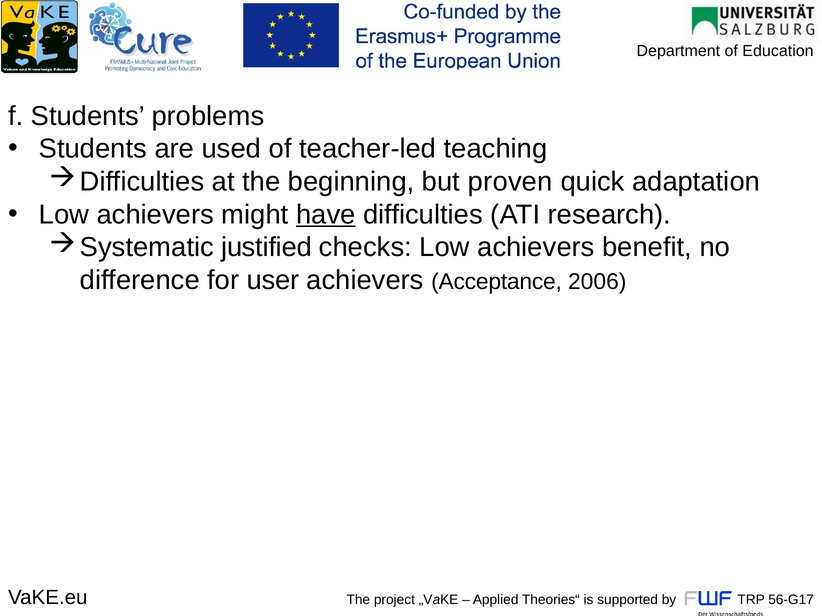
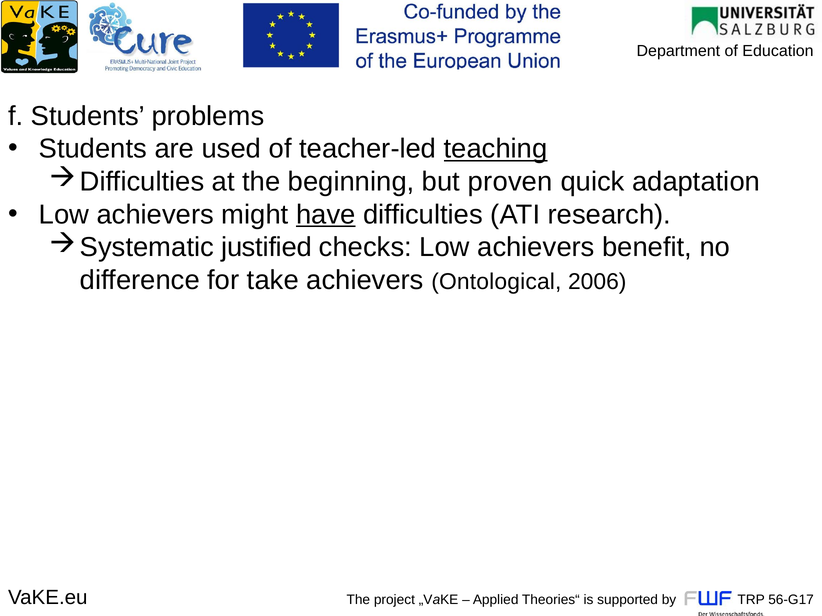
teaching underline: none -> present (496, 149)
user: user -> take (273, 281)
Acceptance: Acceptance -> Ontological (496, 282)
